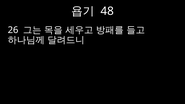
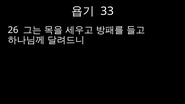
48: 48 -> 33 (107, 11)
